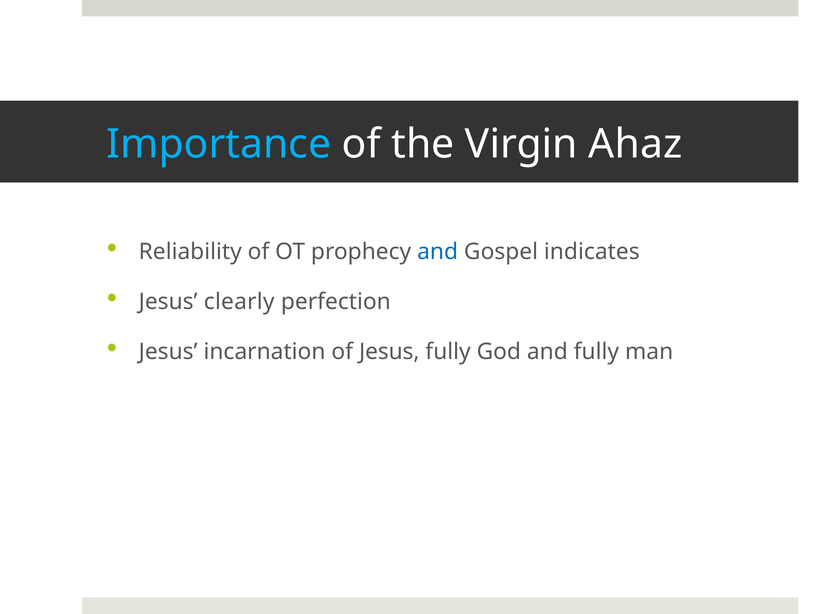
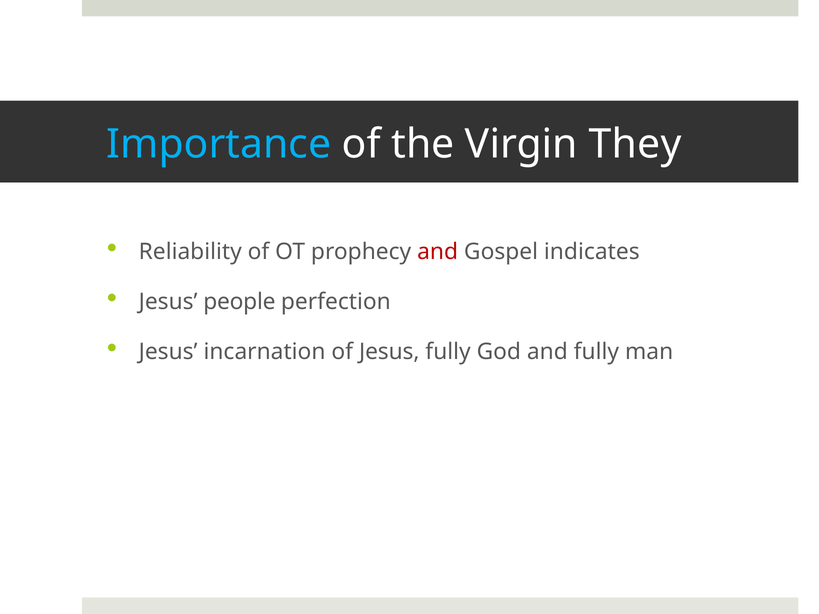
Ahaz: Ahaz -> They (635, 144)
and colour: blue -> red (438, 252)
clearly: clearly -> people (239, 302)
